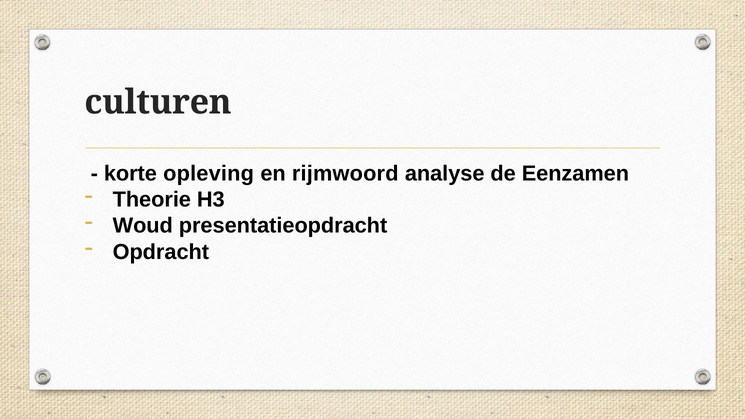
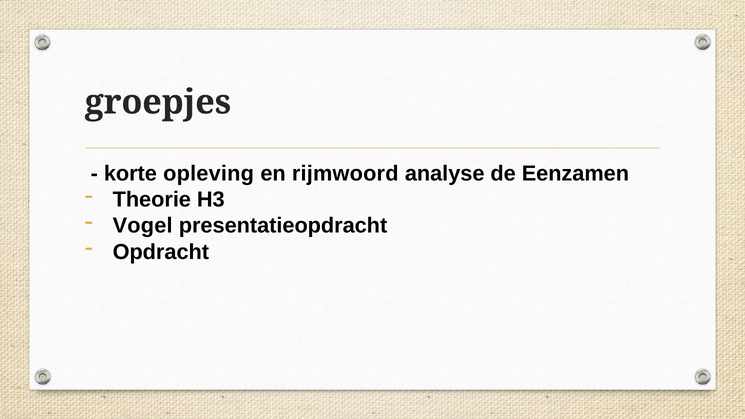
culturen: culturen -> groepjes (158, 102)
Woud: Woud -> Vogel (143, 226)
